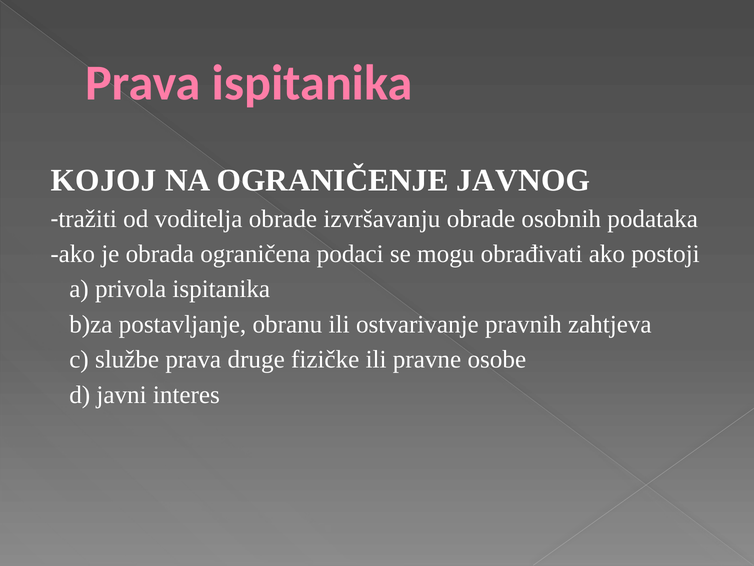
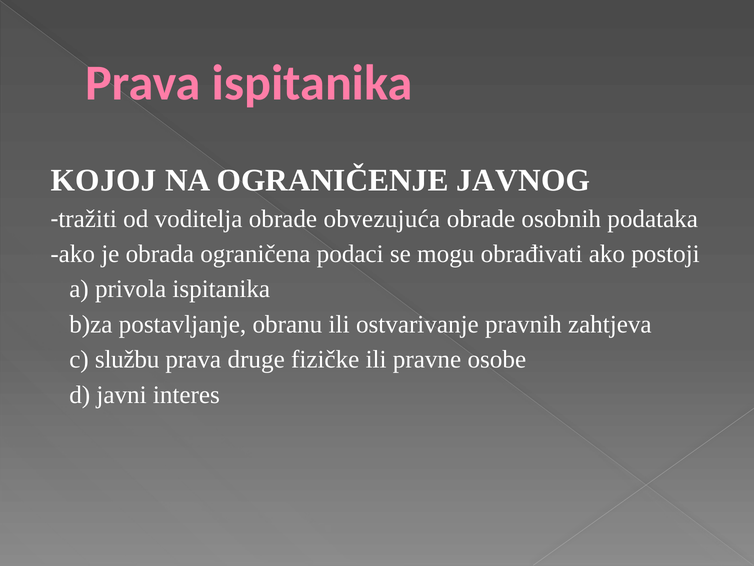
izvršavanju: izvršavanju -> obvezujuća (382, 219)
službe: službe -> službu (127, 359)
